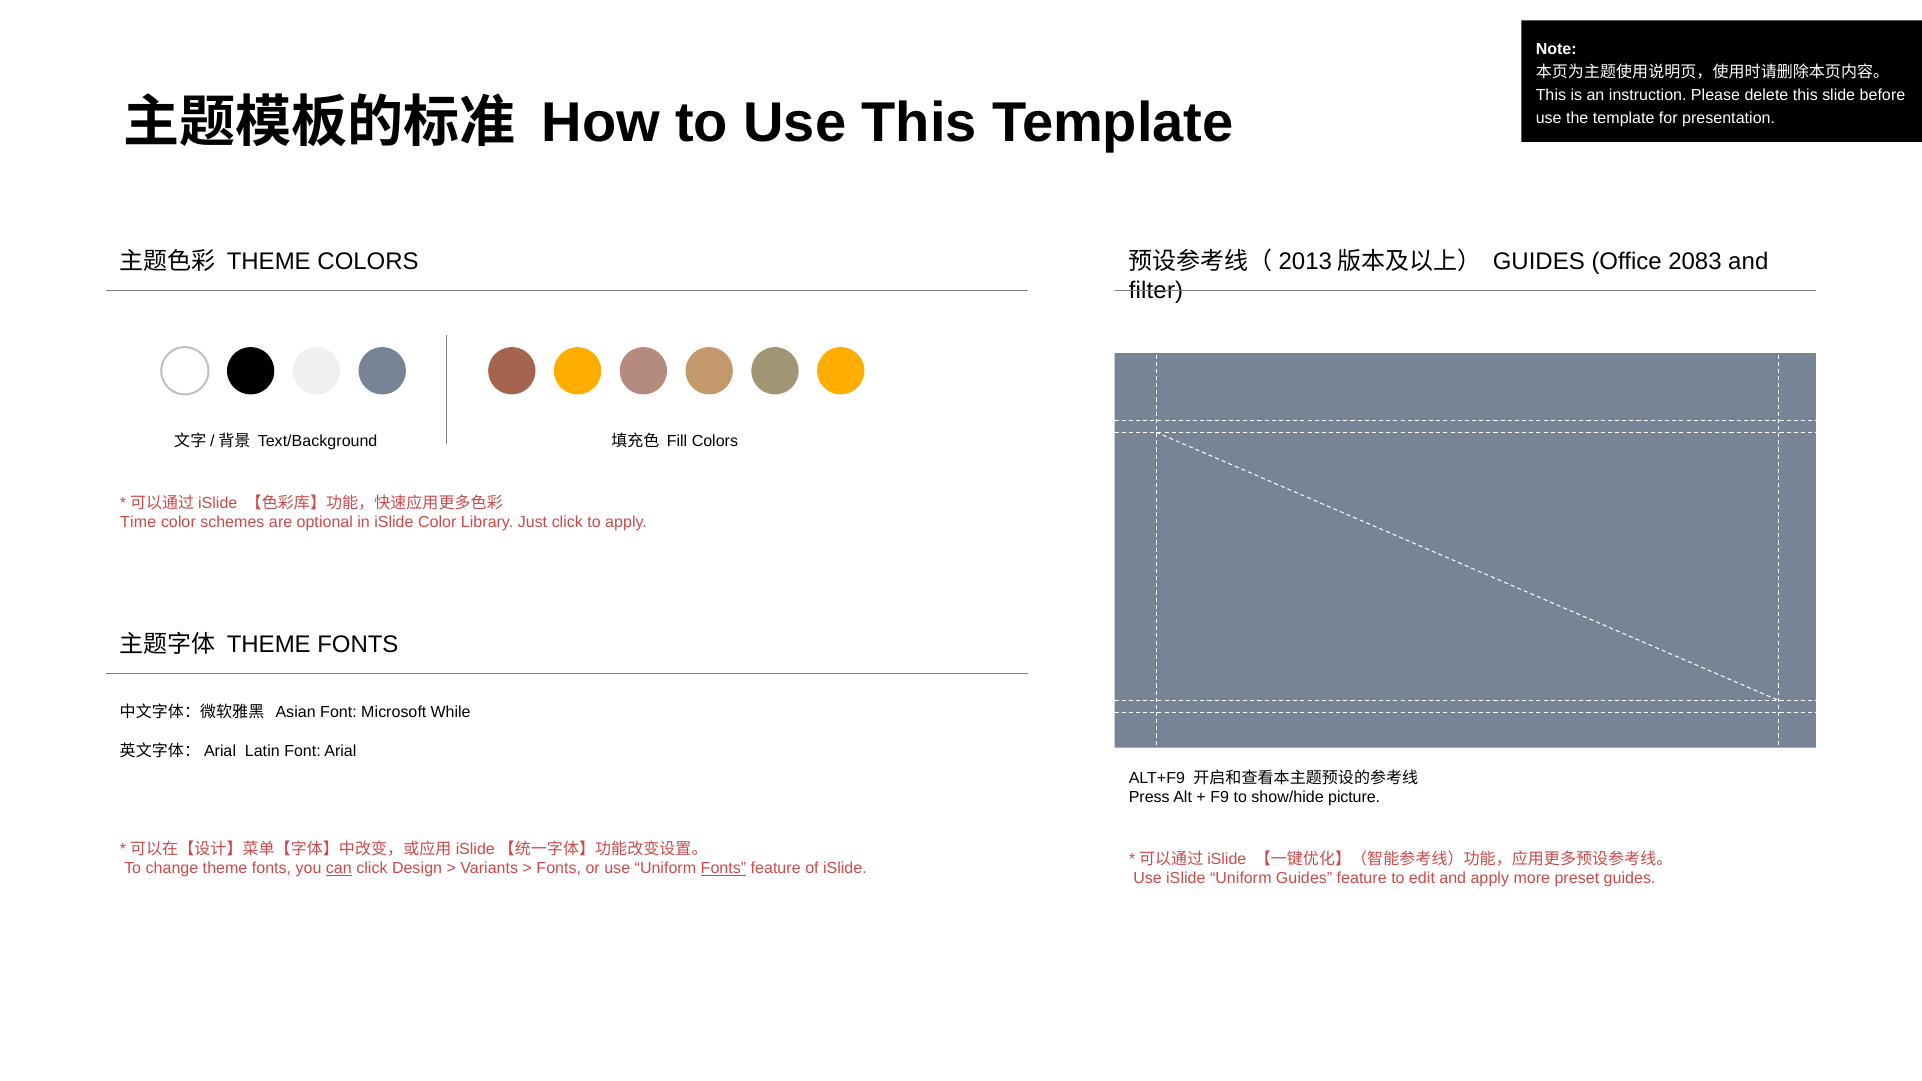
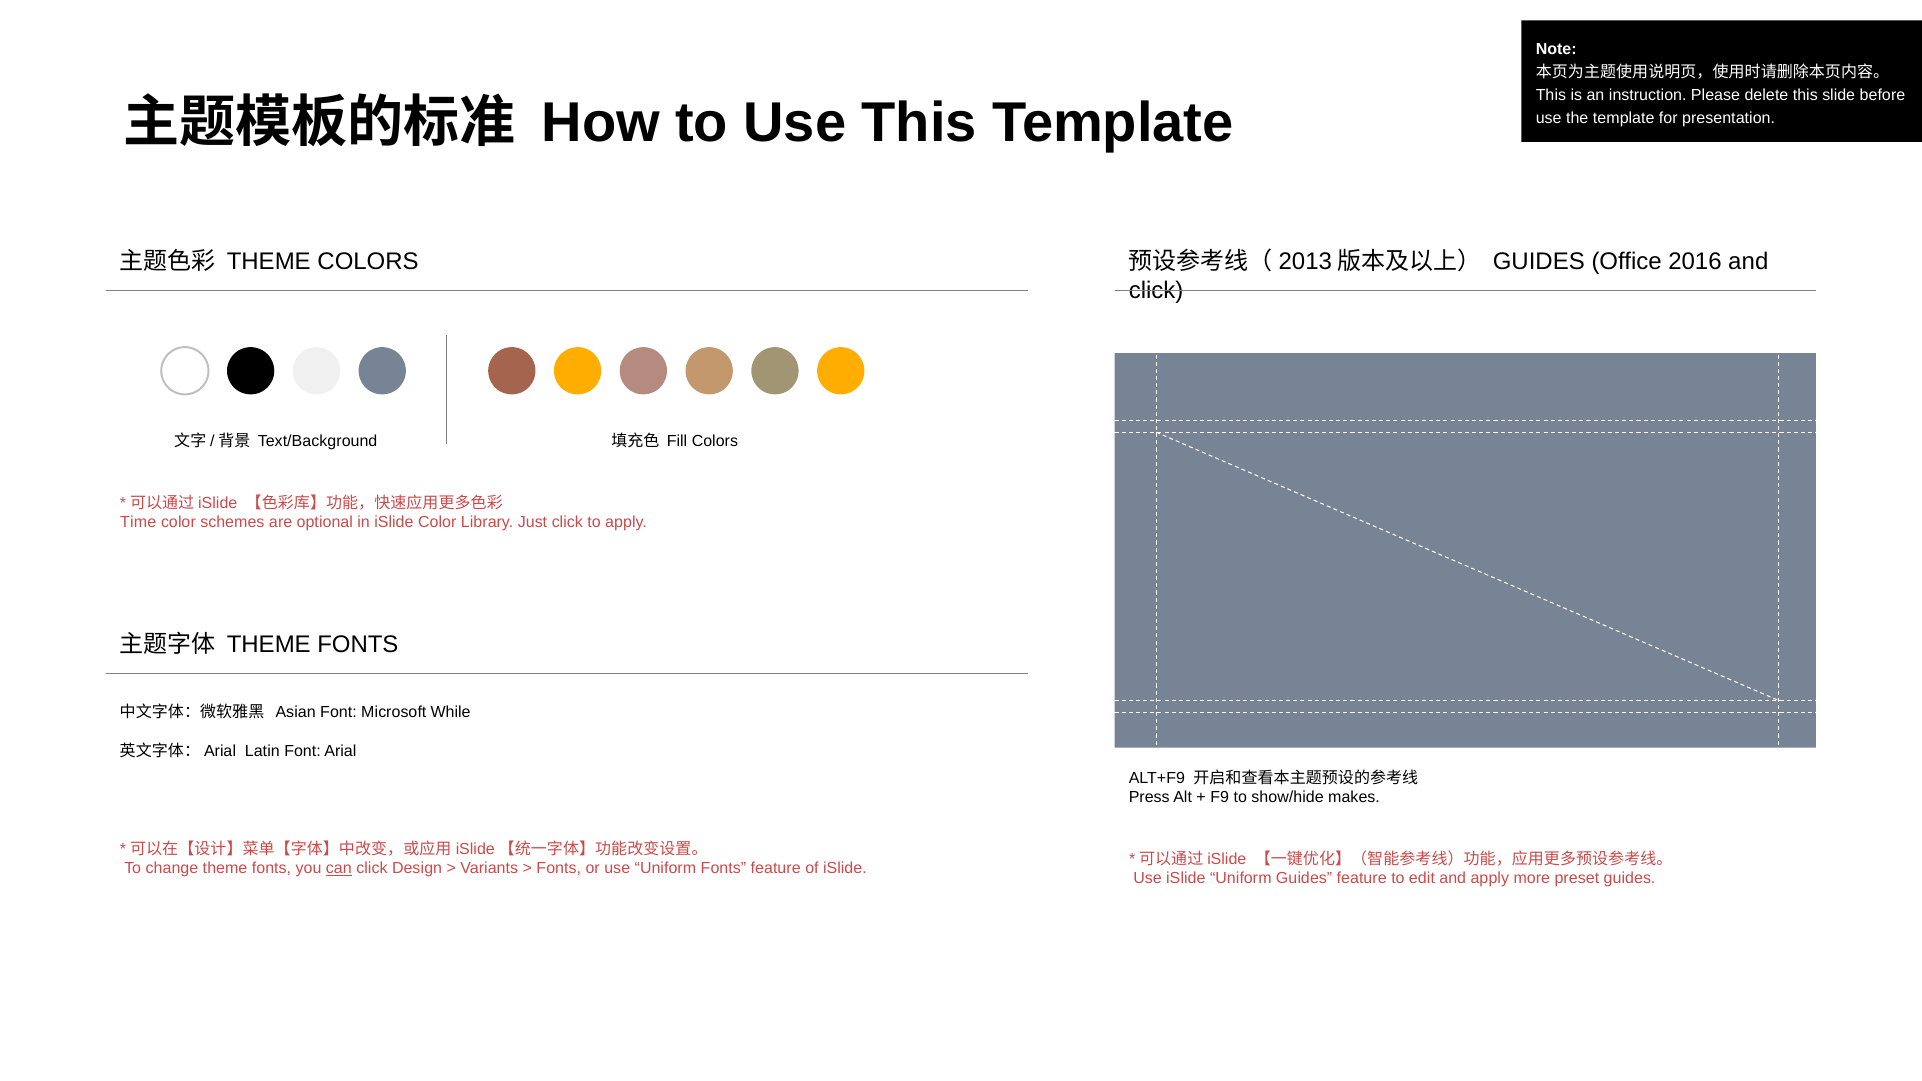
2083: 2083 -> 2016 (1695, 262)
filter: filter -> click (1156, 290)
picture: picture -> makes (1354, 797)
Fonts underline: present -> none (723, 869)
